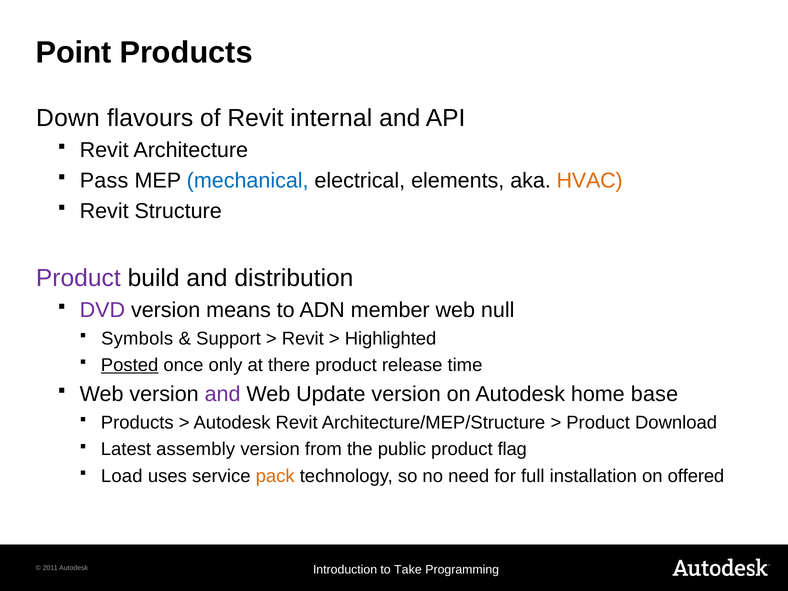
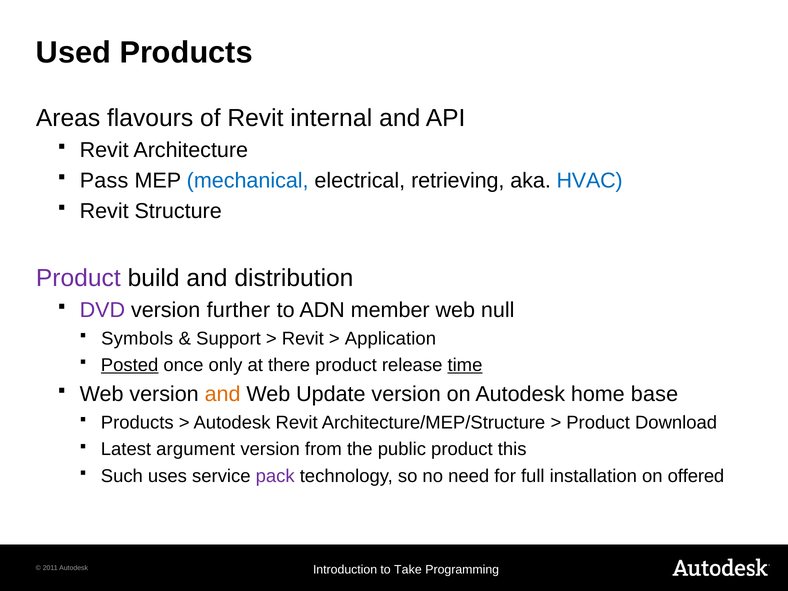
Point: Point -> Used (74, 52)
Down: Down -> Areas (68, 118)
elements: elements -> retrieving (458, 181)
HVAC colour: orange -> blue (590, 181)
means: means -> further (238, 310)
Highlighted: Highlighted -> Application (390, 338)
time underline: none -> present (465, 365)
and colour: purple -> orange (223, 394)
assembly: assembly -> argument (196, 449)
flag: flag -> this (512, 449)
Load: Load -> Such (122, 476)
pack colour: orange -> purple (275, 476)
